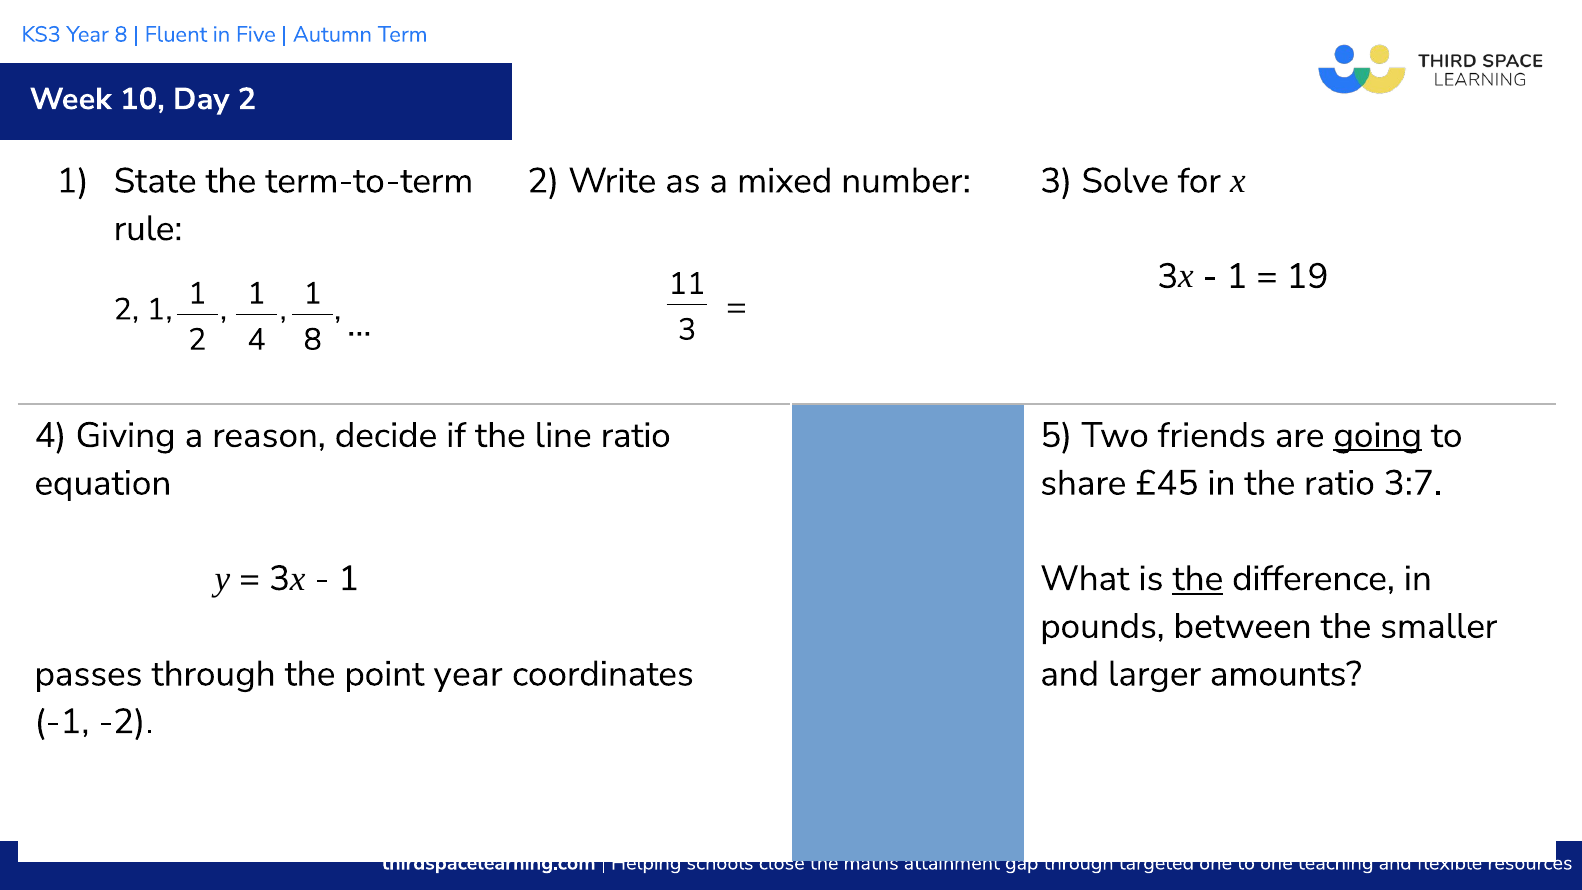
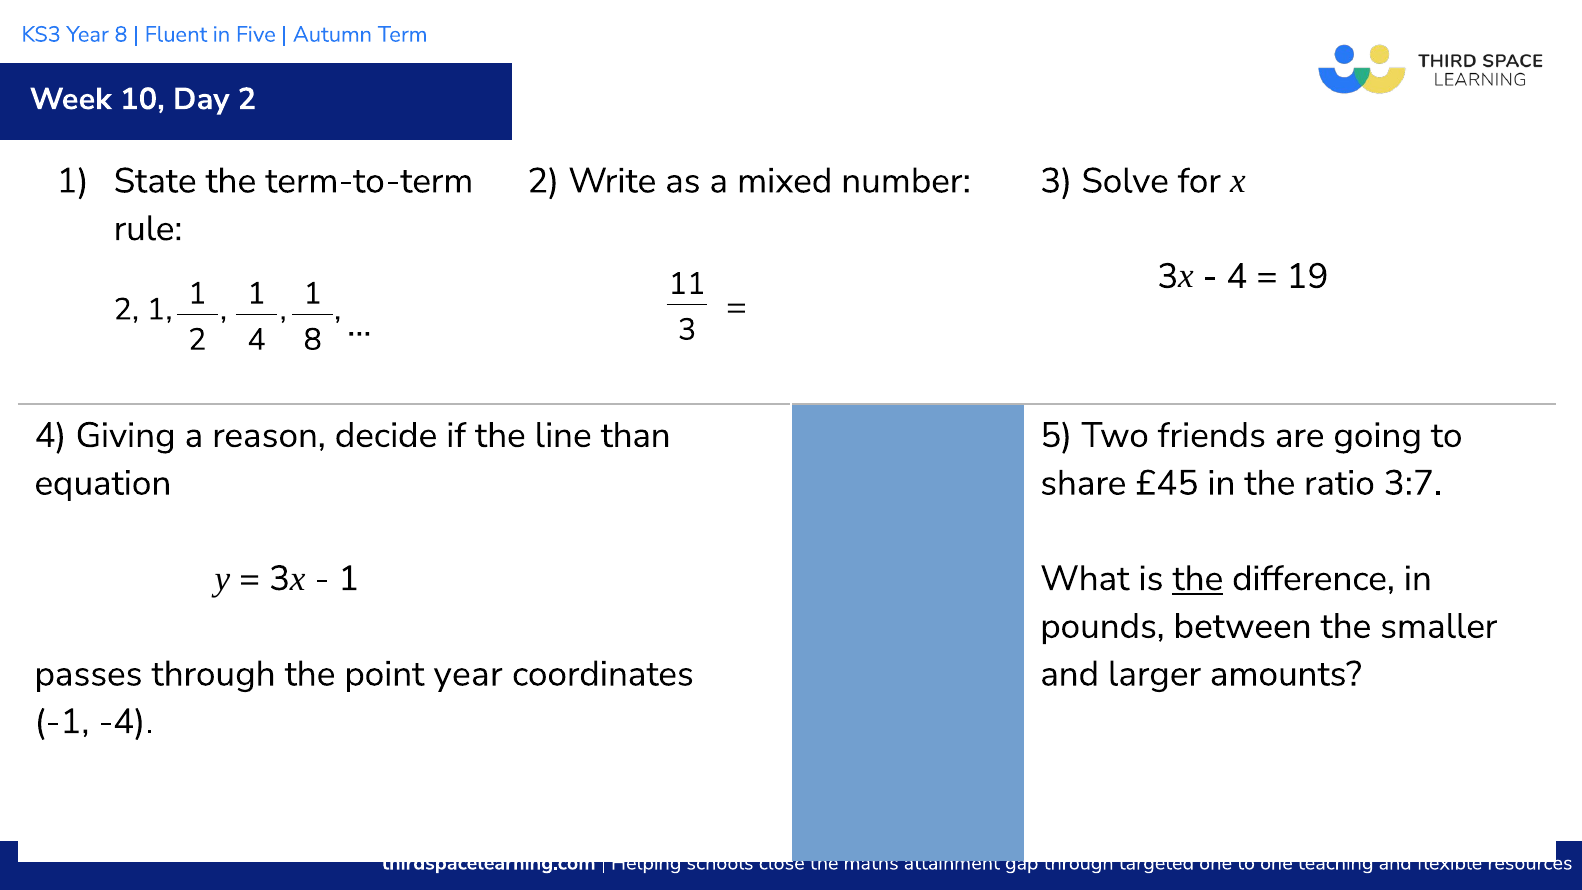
1: 1 -> 4 (1237, 276)
line ratio: ratio -> than (636, 435)
going underline: present -> none (1378, 435)
-2: -2 -> -4 (126, 722)
